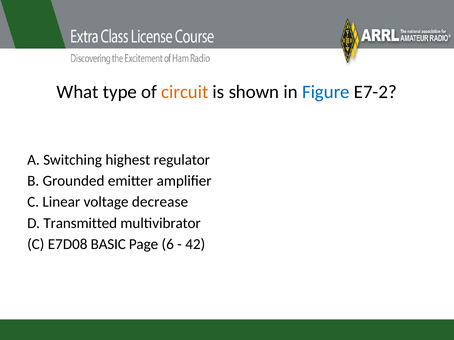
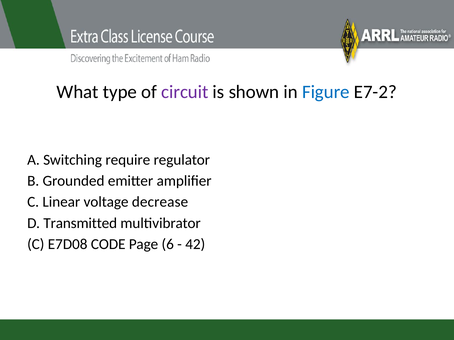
circuit colour: orange -> purple (185, 92)
highest: highest -> require (128, 160)
BASIC: BASIC -> CODE (108, 245)
